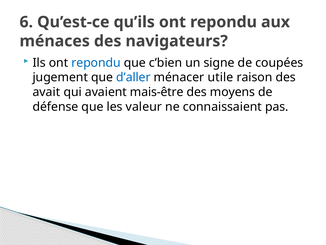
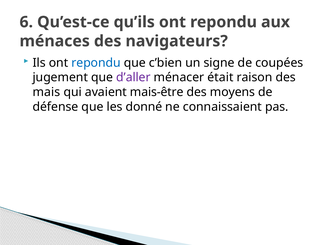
d’aller colour: blue -> purple (133, 77)
utile: utile -> était (220, 77)
avait: avait -> mais (46, 92)
valeur: valeur -> donné (144, 107)
